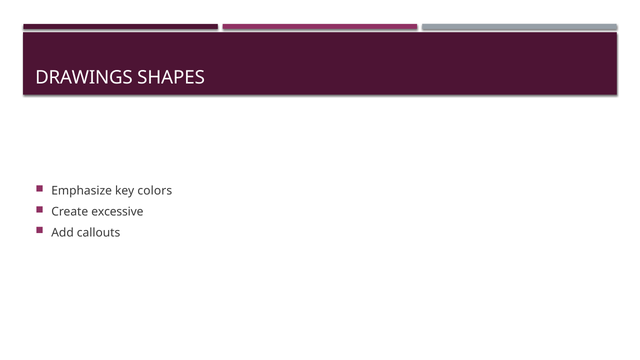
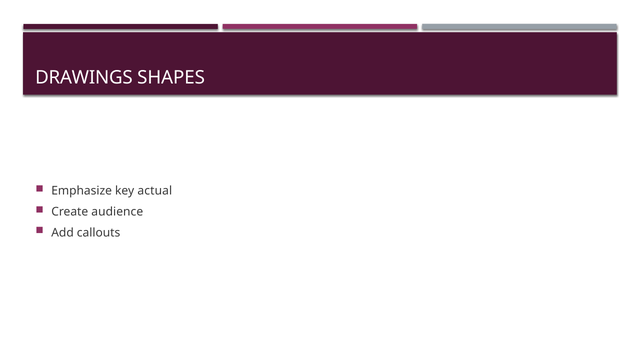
colors: colors -> actual (155, 191)
excessive: excessive -> audience (117, 212)
